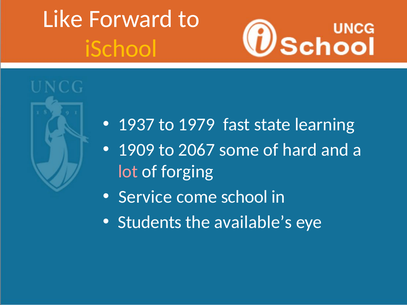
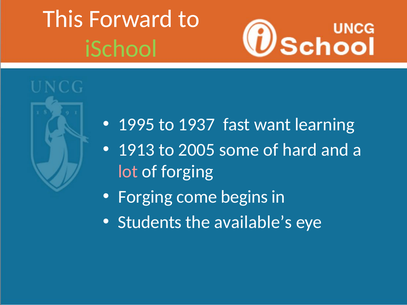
Like: Like -> This (63, 19)
iSchool colour: yellow -> light green (121, 49)
1937: 1937 -> 1995 (136, 125)
1979: 1979 -> 1937 (197, 125)
state: state -> want (272, 125)
1909: 1909 -> 1913 (136, 150)
2067: 2067 -> 2005 (197, 150)
Service: Service -> Forging (145, 197)
school: school -> begins (244, 197)
